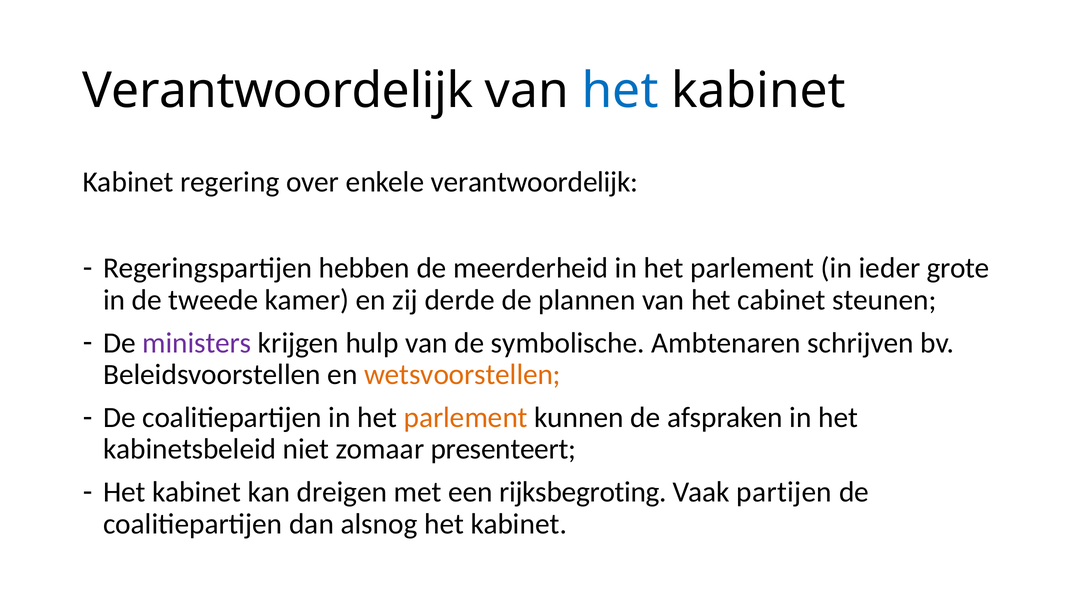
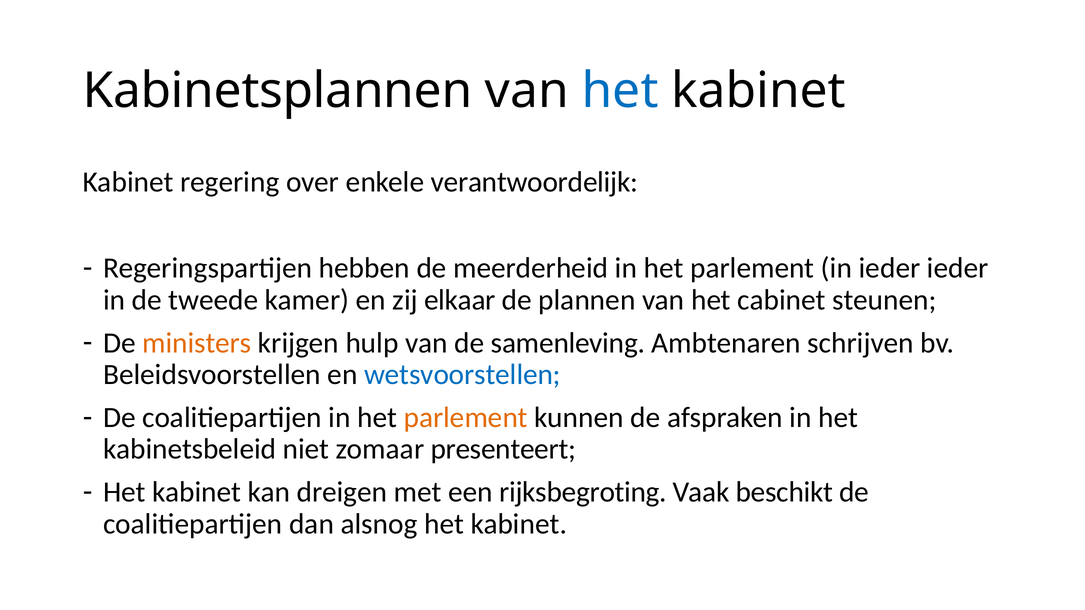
Verantwoordelijk: Verantwoordelijk -> Kabinetsplannen (278, 91)
ieder grote: grote -> ieder (958, 268)
derde: derde -> elkaar (460, 300)
ministers colour: purple -> orange (197, 343)
symbolische: symbolische -> samenleving (568, 343)
wetsvoorstellen colour: orange -> blue (462, 375)
partijen: partijen -> beschikt (784, 492)
